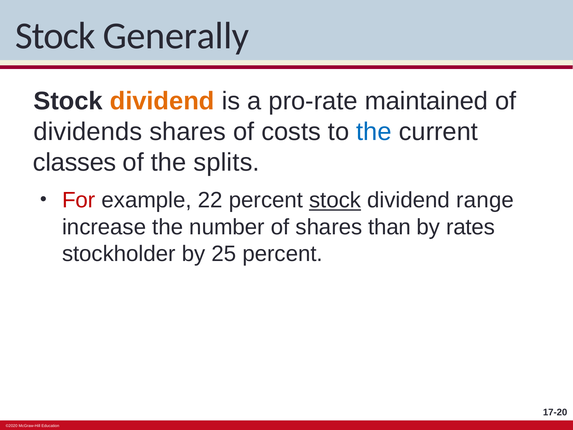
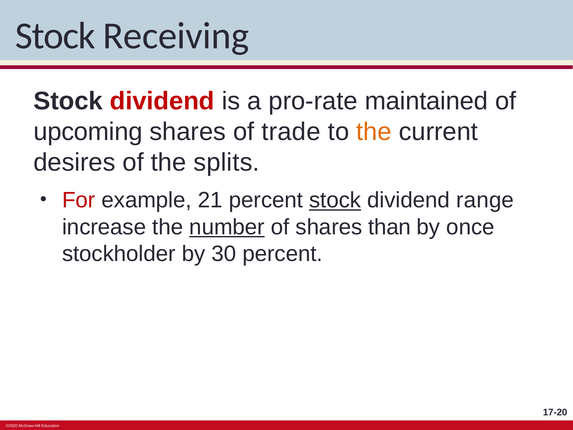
Generally: Generally -> Receiving (176, 36)
dividend colour: orange -> red (162, 101)
dividends: dividends -> upcoming (88, 132)
costs: costs -> trade (291, 132)
the colour: blue -> orange (374, 132)
classes: classes -> desires (74, 162)
22: 22 -> 21 (210, 200)
number underline: none -> present (227, 227)
rates: rates -> once (470, 227)
25: 25 -> 30 (224, 254)
